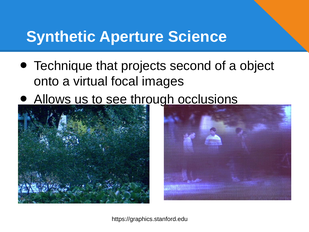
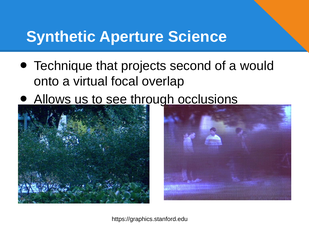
object: object -> would (257, 66)
images: images -> overlap (163, 81)
